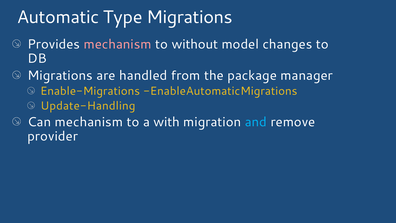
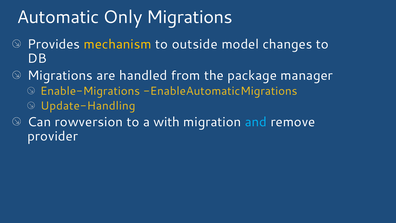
Type: Type -> Only (123, 17)
mechanism colour: pink -> yellow (118, 44)
without: without -> outside (195, 44)
Can mechanism: mechanism -> rowversion (89, 122)
